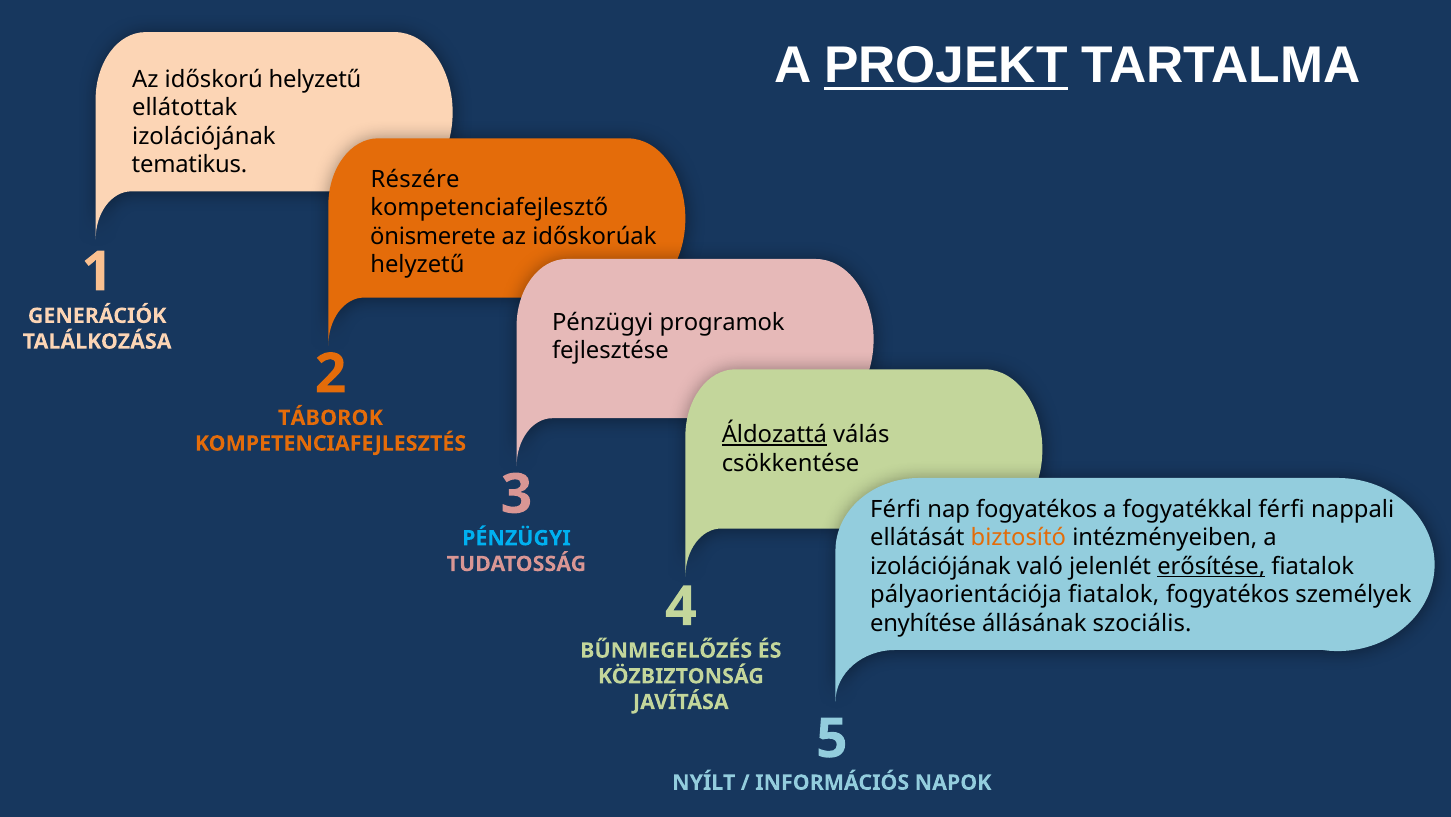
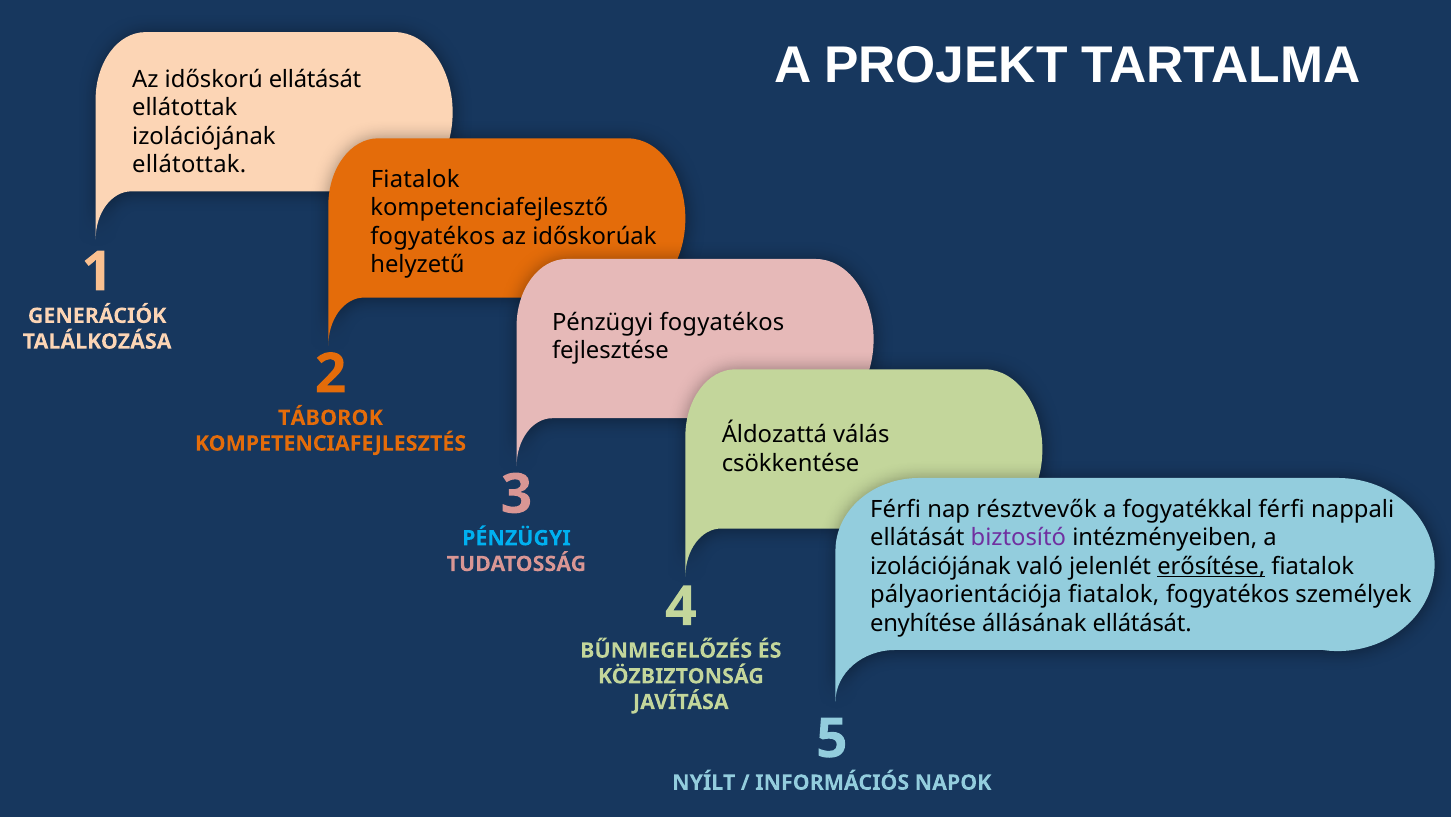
PROJEKT underline: present -> none (946, 66)
időskorú helyzetű: helyzetű -> ellátását (315, 79)
tematikus: tematikus -> ellátottak (189, 165)
Részére: Részére -> Fiatalok (415, 179)
önismerete: önismerete -> fogyatékos (433, 236)
Pénzügyi programok: programok -> fogyatékos (722, 322)
Áldozattá underline: present -> none (774, 434)
nap fogyatékos: fogyatékos -> résztvevők (1037, 509)
biztosító colour: orange -> purple (1018, 537)
állásának szociális: szociális -> ellátását (1142, 623)
